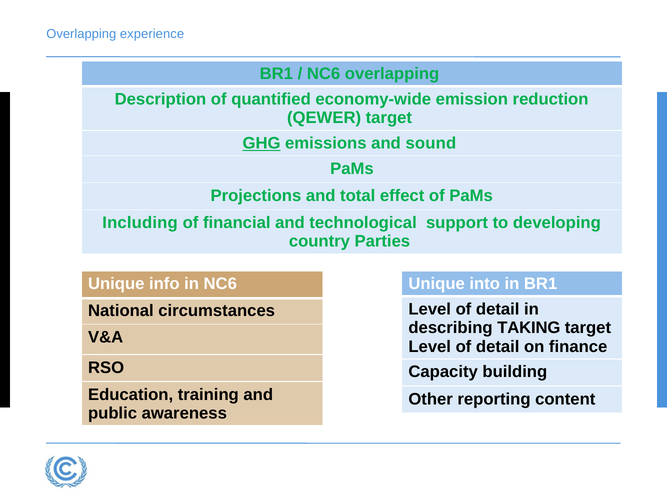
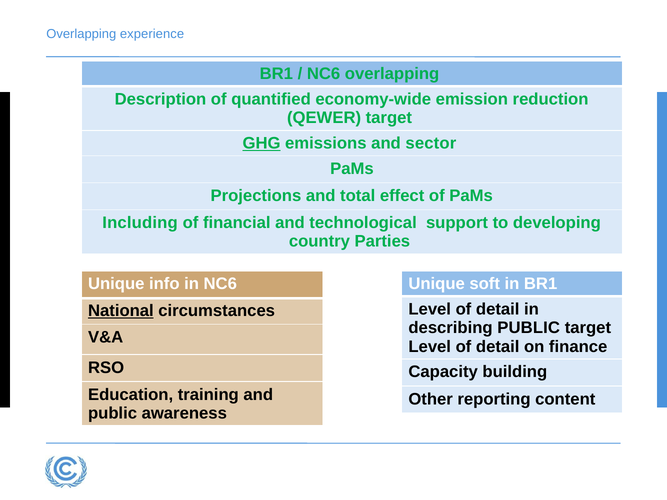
sound: sound -> sector (431, 143)
into: into -> soft (485, 284)
National underline: none -> present (121, 311)
describing TAKING: TAKING -> PUBLIC (529, 328)
